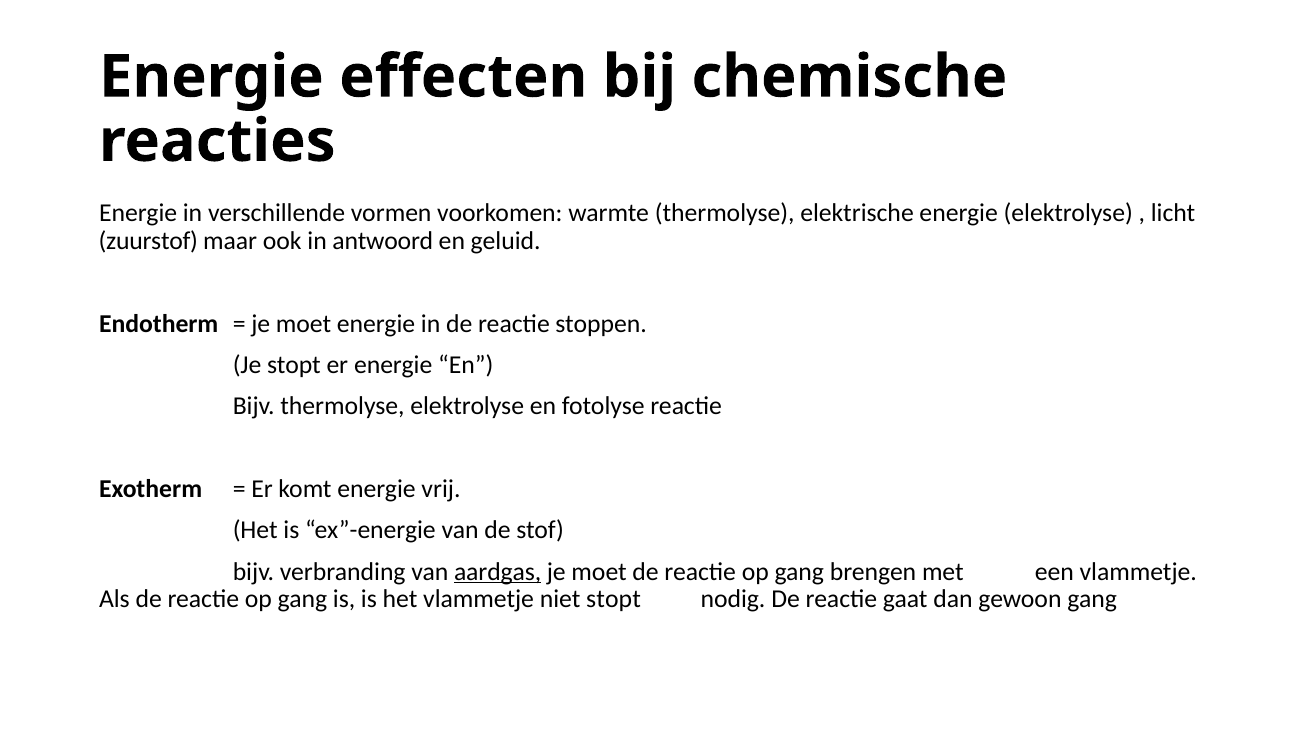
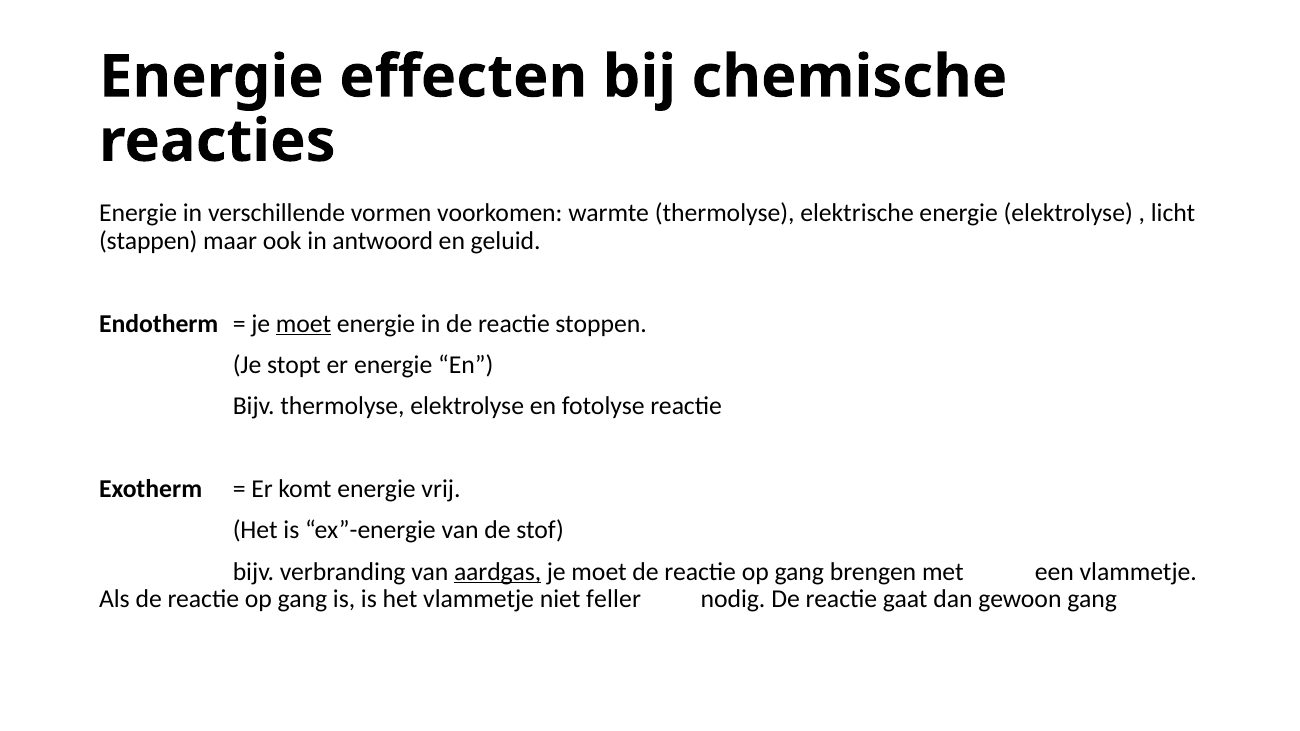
zuurstof: zuurstof -> stappen (148, 241)
moet underline: none -> present (304, 324)
niet stopt: stopt -> feller (614, 600)
